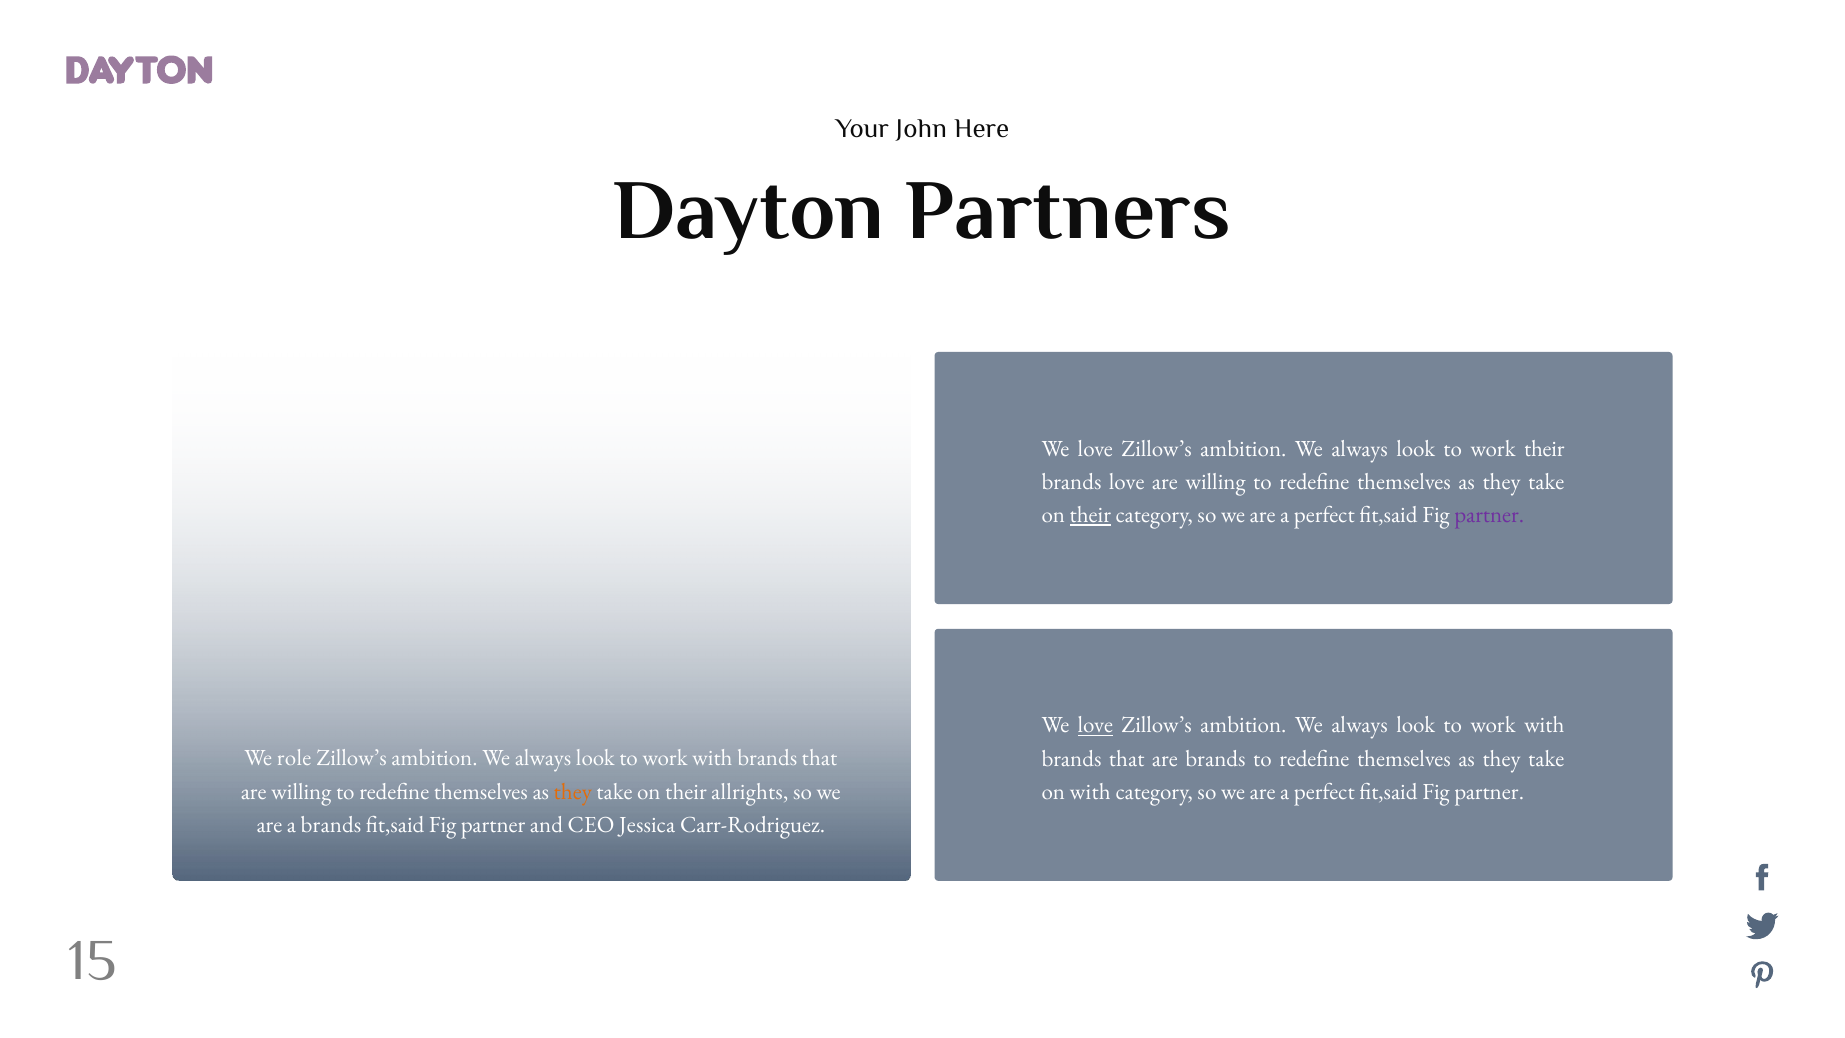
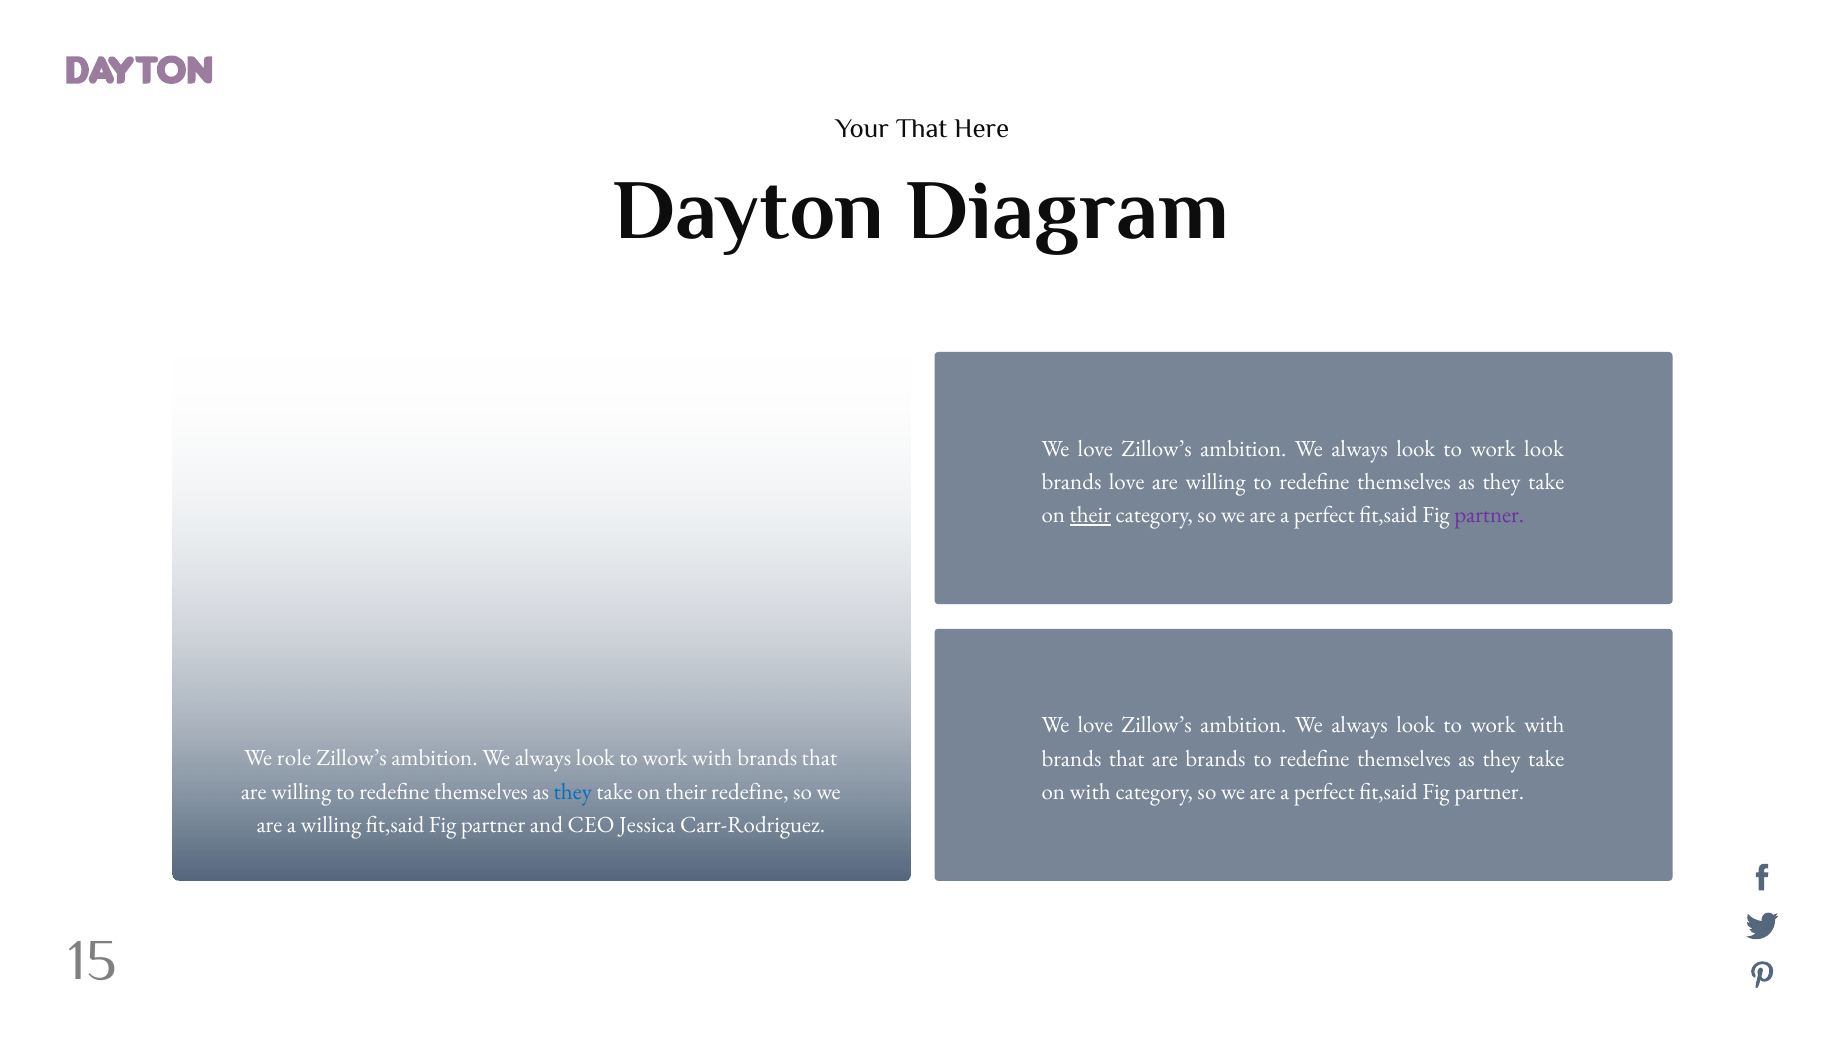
Your John: John -> That (922, 129)
Partners: Partners -> Diagram (1068, 210)
work their: their -> look (1544, 448)
love underline: present -> none (1095, 725)
they colour: orange -> blue (573, 791)
their allrights: allrights -> redefine (750, 791)
a brands: brands -> willing (331, 824)
